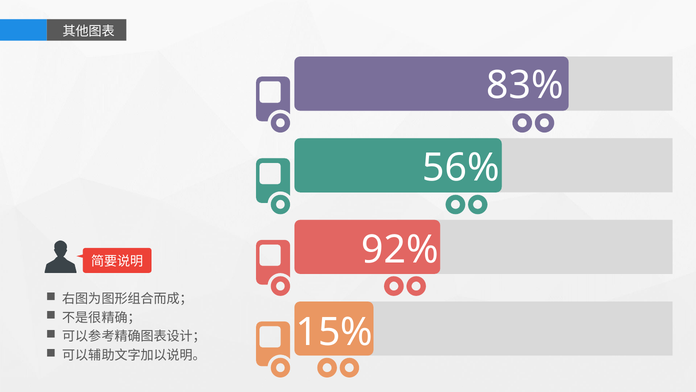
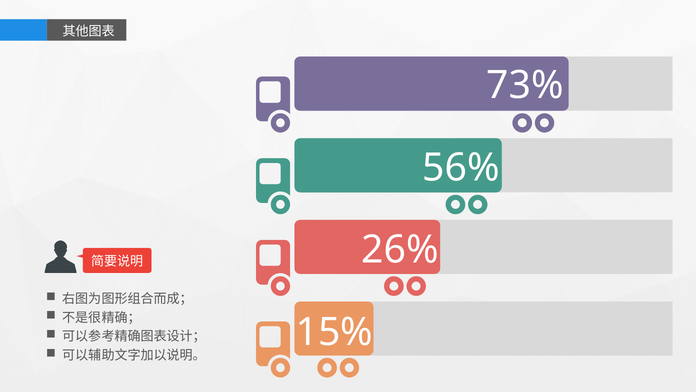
83%: 83% -> 73% (525, 85)
92%: 92% -> 26% (400, 250)
